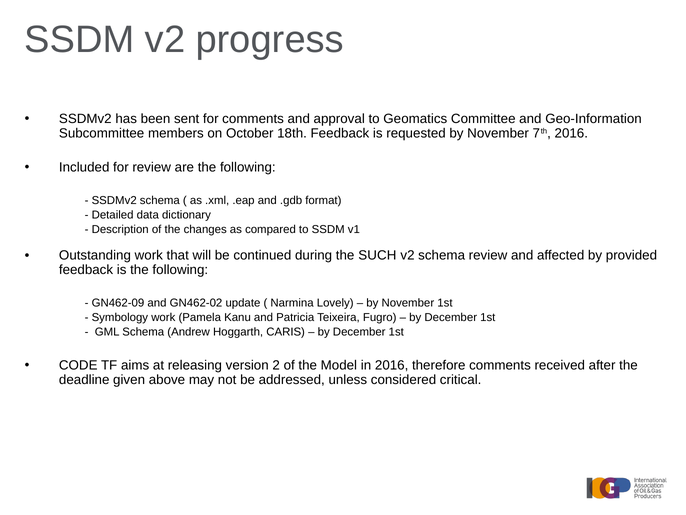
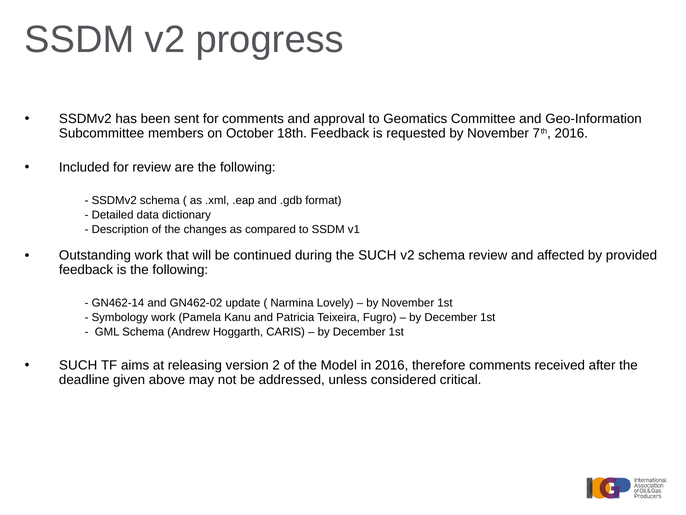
GN462-09: GN462-09 -> GN462-14 (118, 303)
CODE: CODE -> SUCH (78, 365)
